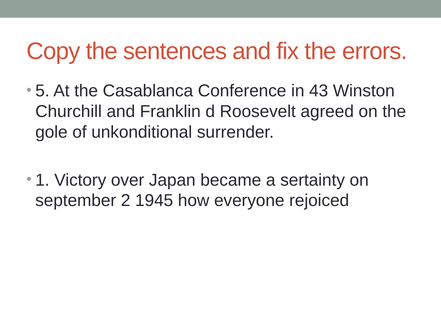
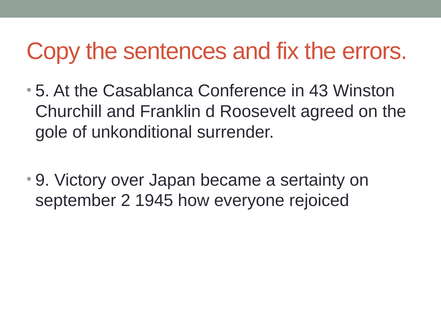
1: 1 -> 9 (42, 180)
